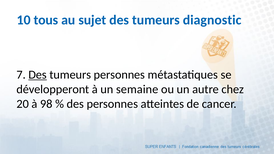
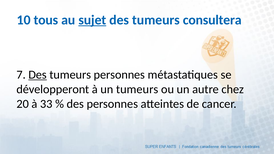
sujet underline: none -> present (92, 20)
diagnostic: diagnostic -> consultera (212, 20)
un semaine: semaine -> tumeurs (137, 89)
98: 98 -> 33 (46, 104)
